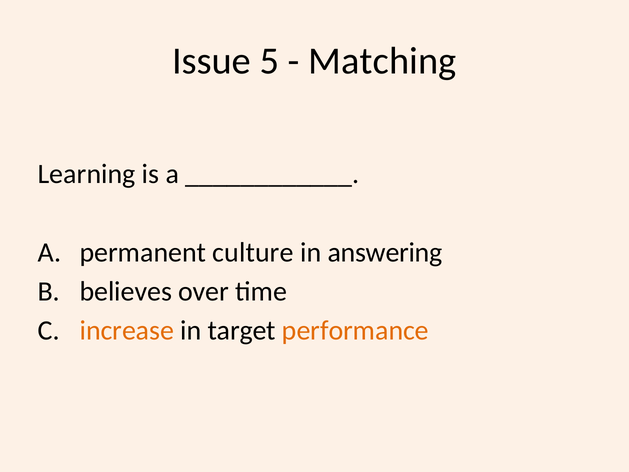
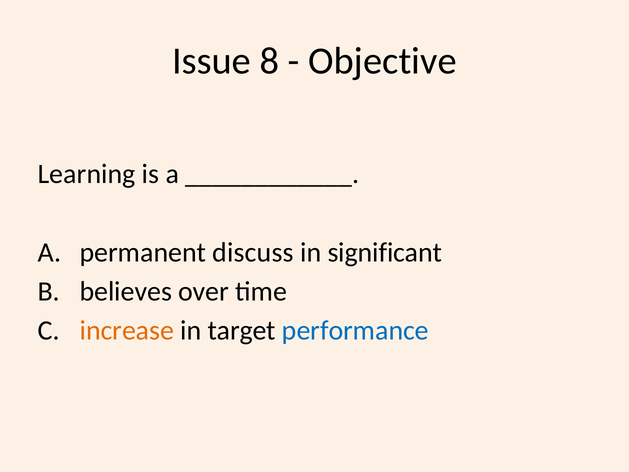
5: 5 -> 8 (269, 61)
Matching: Matching -> Objective (382, 61)
culture: culture -> discuss (253, 252)
answering: answering -> significant (385, 252)
performance colour: orange -> blue (355, 330)
